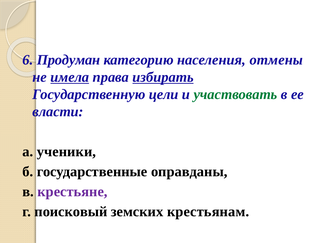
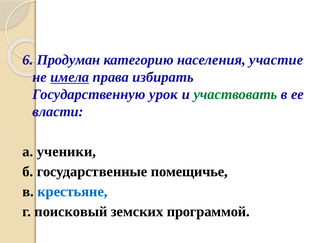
отмены: отмены -> участие (276, 60)
избирать underline: present -> none (163, 77)
цели: цели -> урок (164, 95)
оправданы: оправданы -> помещичье (189, 172)
крестьяне colour: purple -> blue (72, 192)
крестьянам: крестьянам -> программой (208, 212)
